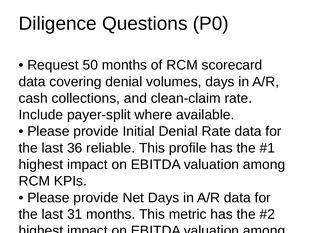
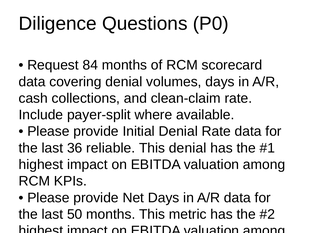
50: 50 -> 84 (90, 65)
This profile: profile -> denial (188, 148)
31: 31 -> 50 (75, 215)
